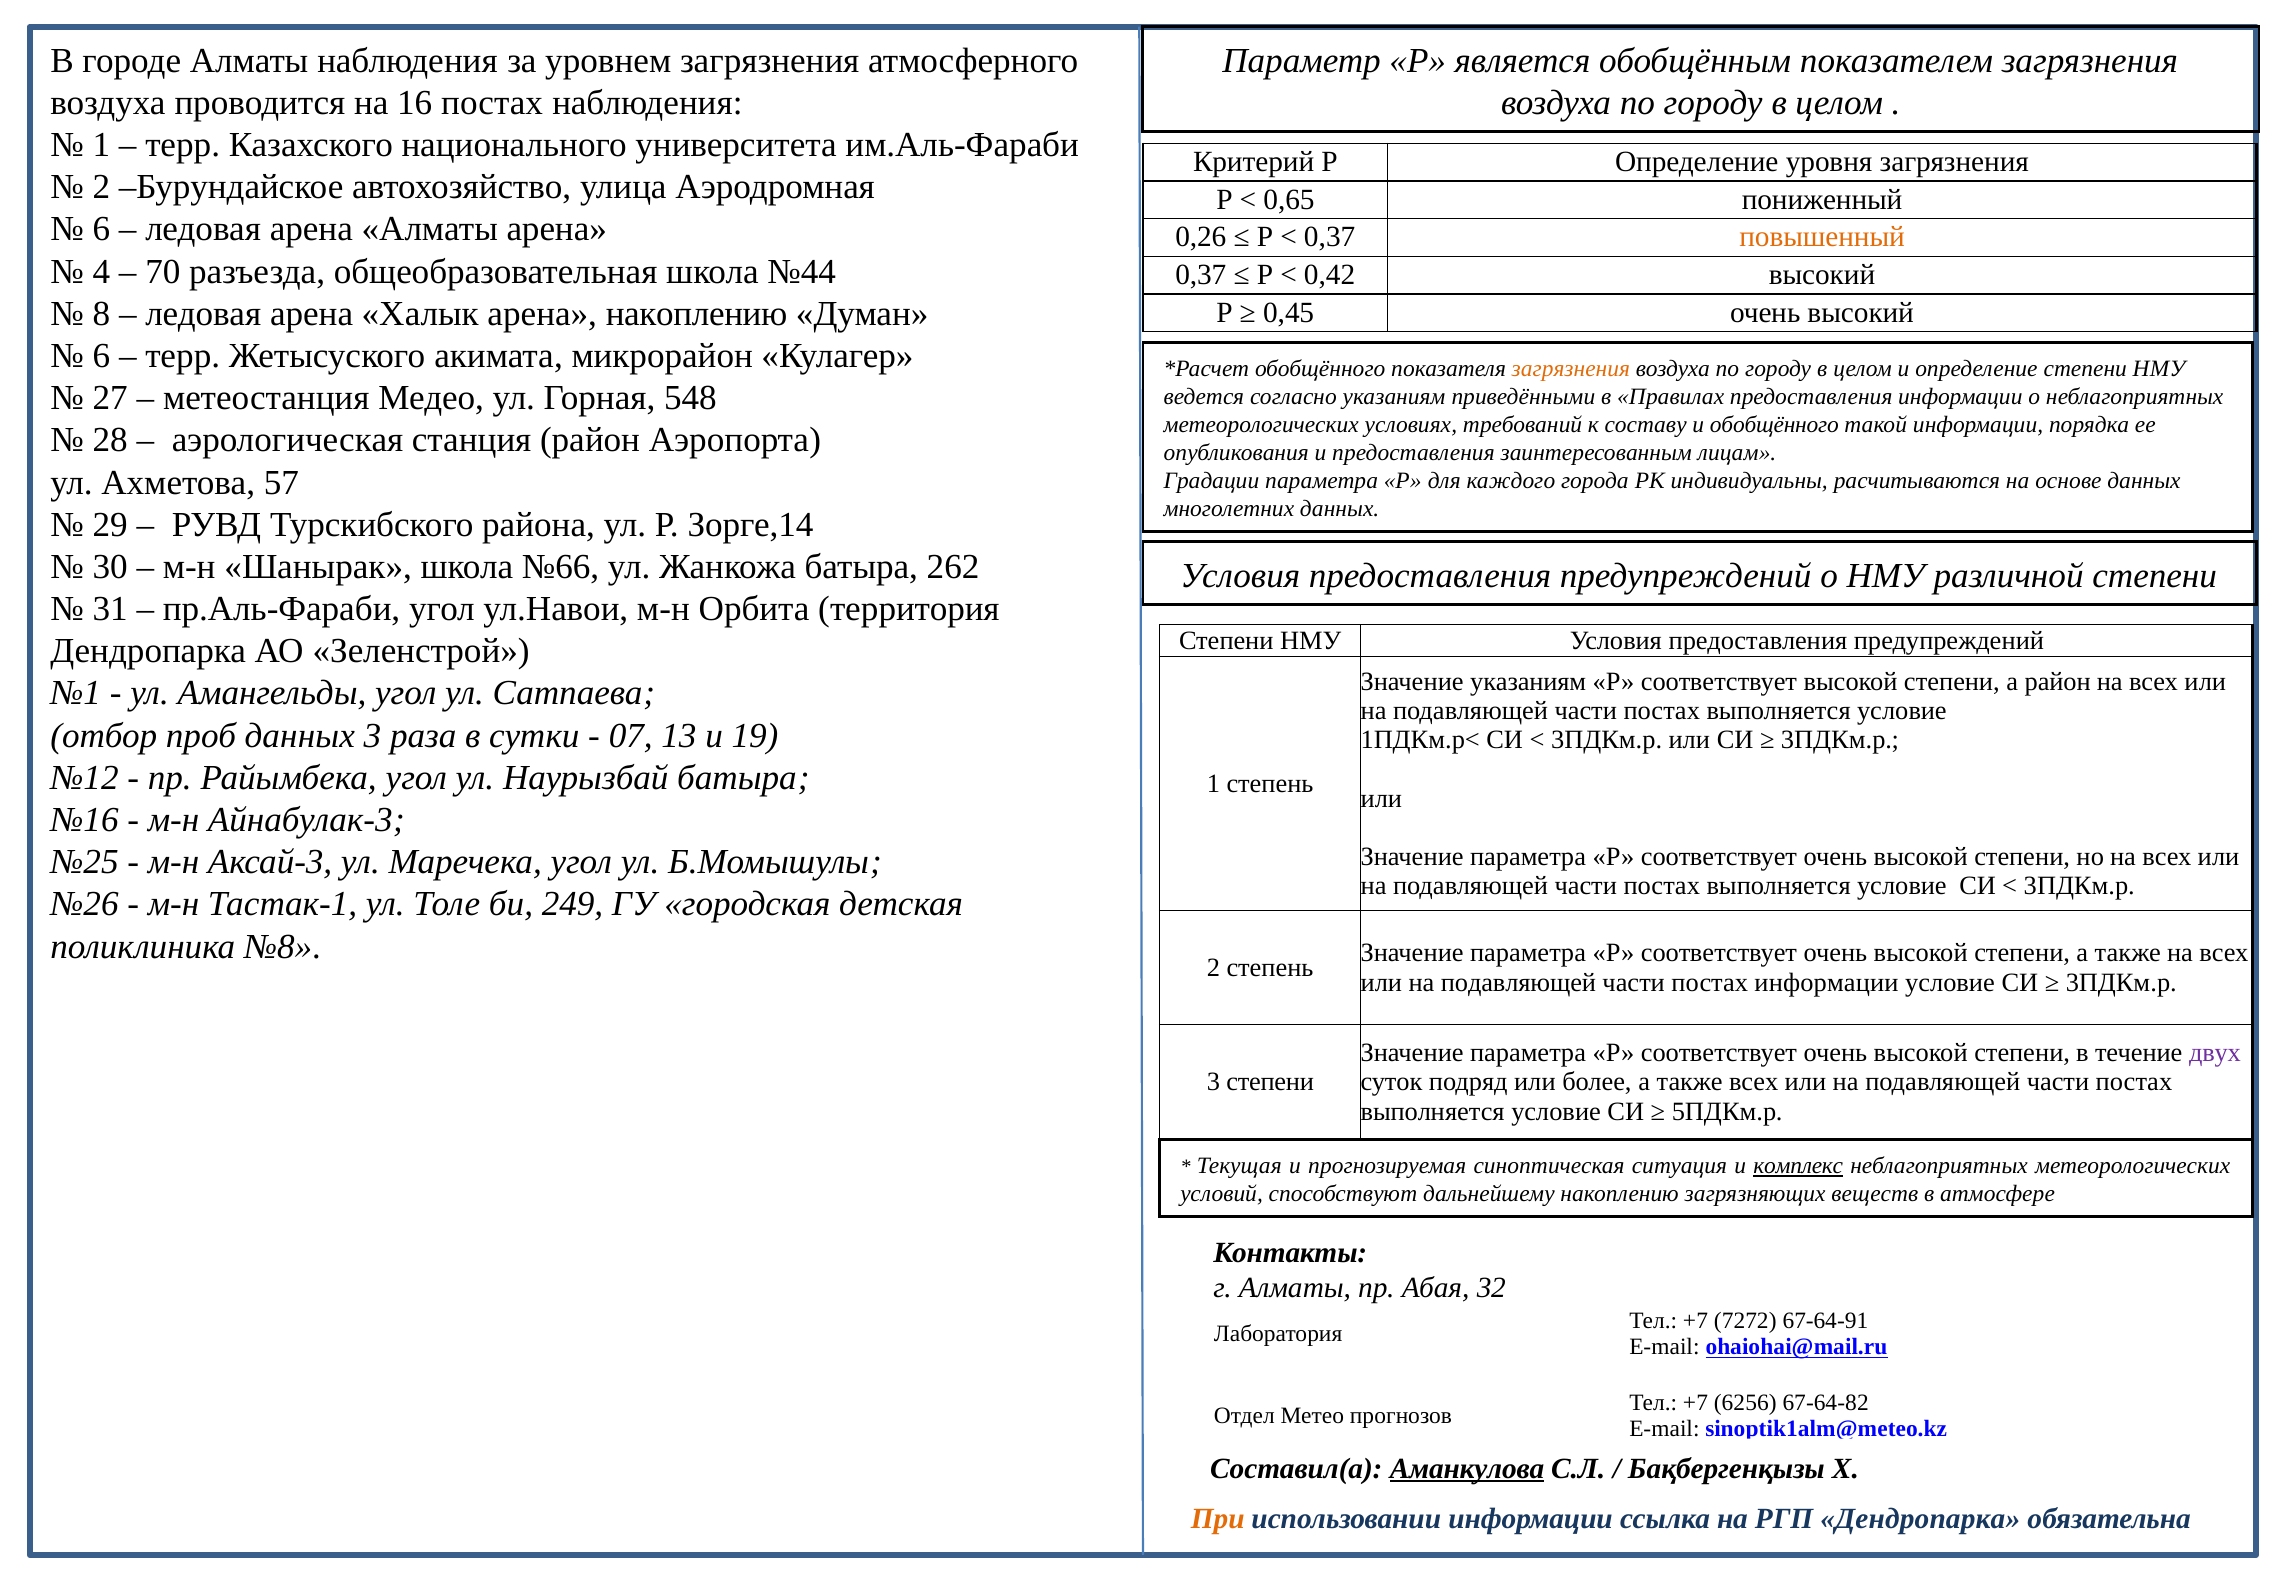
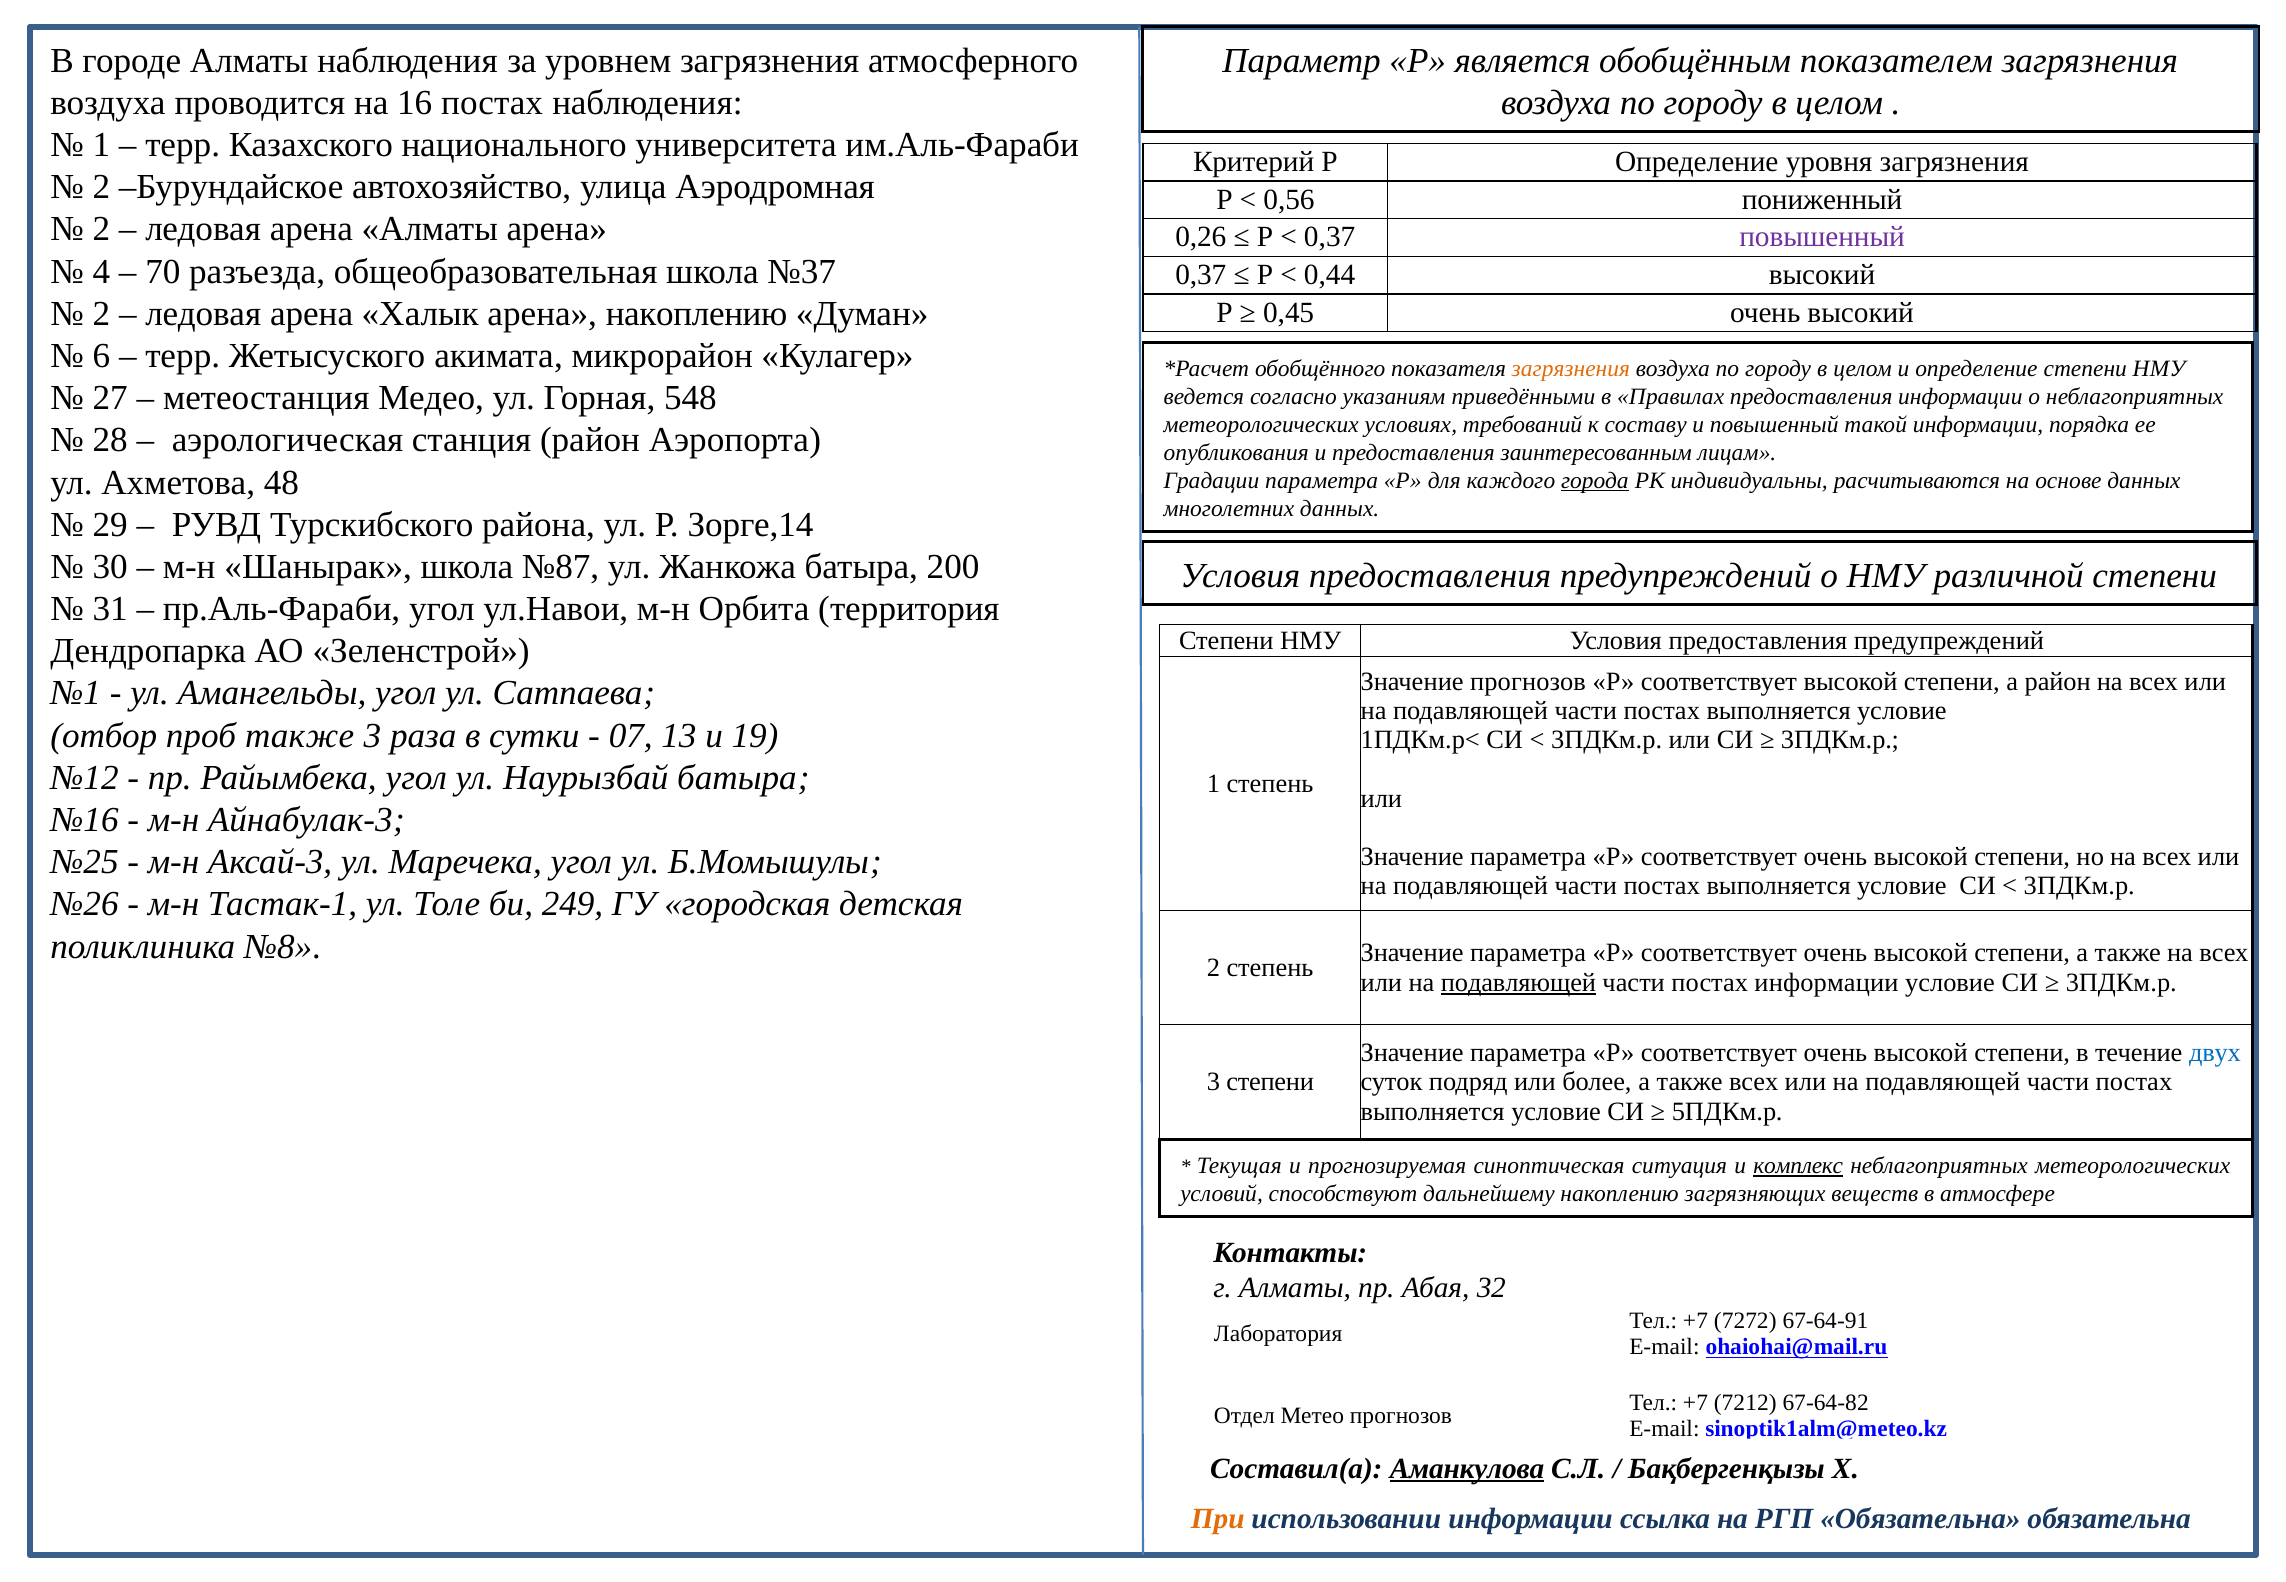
0,65: 0,65 -> 0,56 (1289, 200)
6: 6 -> 2 (101, 229)
повышенный colour: orange -> purple (1822, 237)
№44: №44 -> №37 (802, 272)
0,42: 0,42 -> 0,44 (1330, 275)
8: 8 -> 2 (101, 314)
и обобщённого: обобщённого -> повышенный (1774, 425)
57: 57 -> 48 (281, 483)
города underline: none -> present (1595, 481)
№66: №66 -> №87 (561, 567)
262: 262 -> 200 (953, 567)
Значение указаниям: указаниям -> прогнозов (1528, 682)
проб данных: данных -> также (300, 736)
подавляющей underline: none -> present (1518, 983)
двух colour: purple -> blue (2215, 1053)
6256: 6256 -> 7212 (1745, 1403)
РГП Дендропарка: Дендропарка -> Обязательна (1920, 1519)
